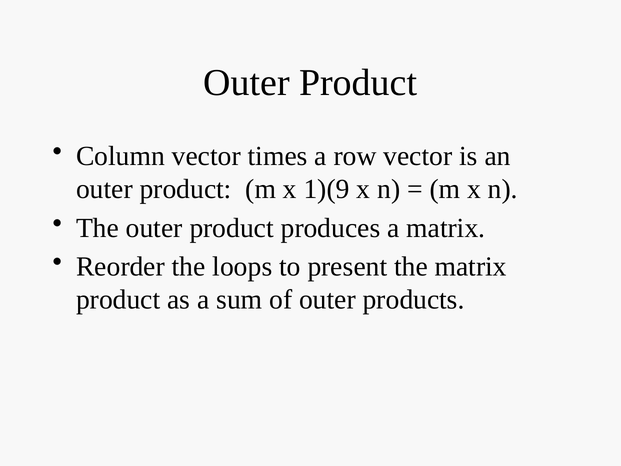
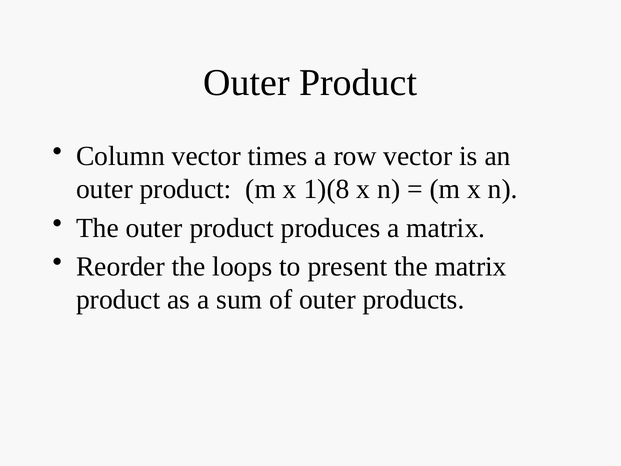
1)(9: 1)(9 -> 1)(8 (327, 189)
